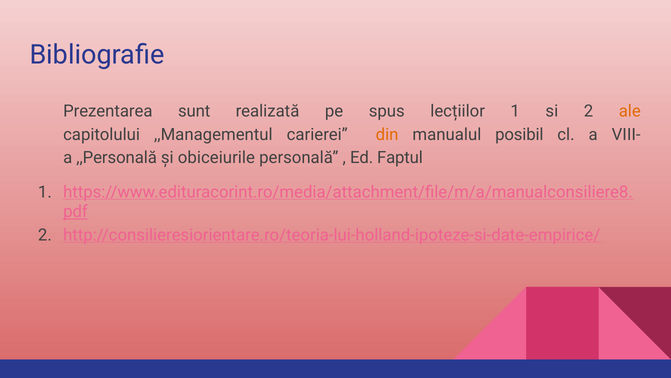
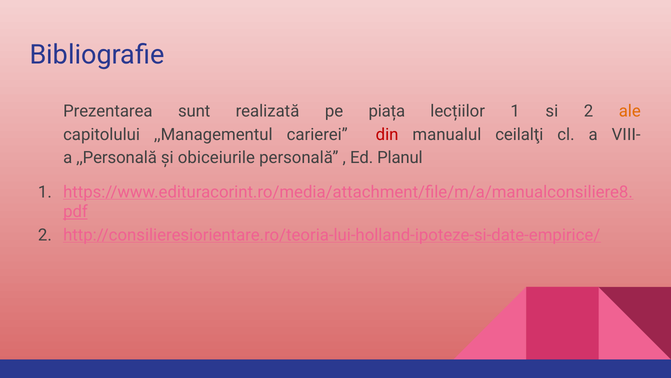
spus: spus -> piața (387, 111)
din colour: orange -> red (387, 134)
posibil: posibil -> ceilalţi (519, 134)
Faptul: Faptul -> Planul (400, 157)
